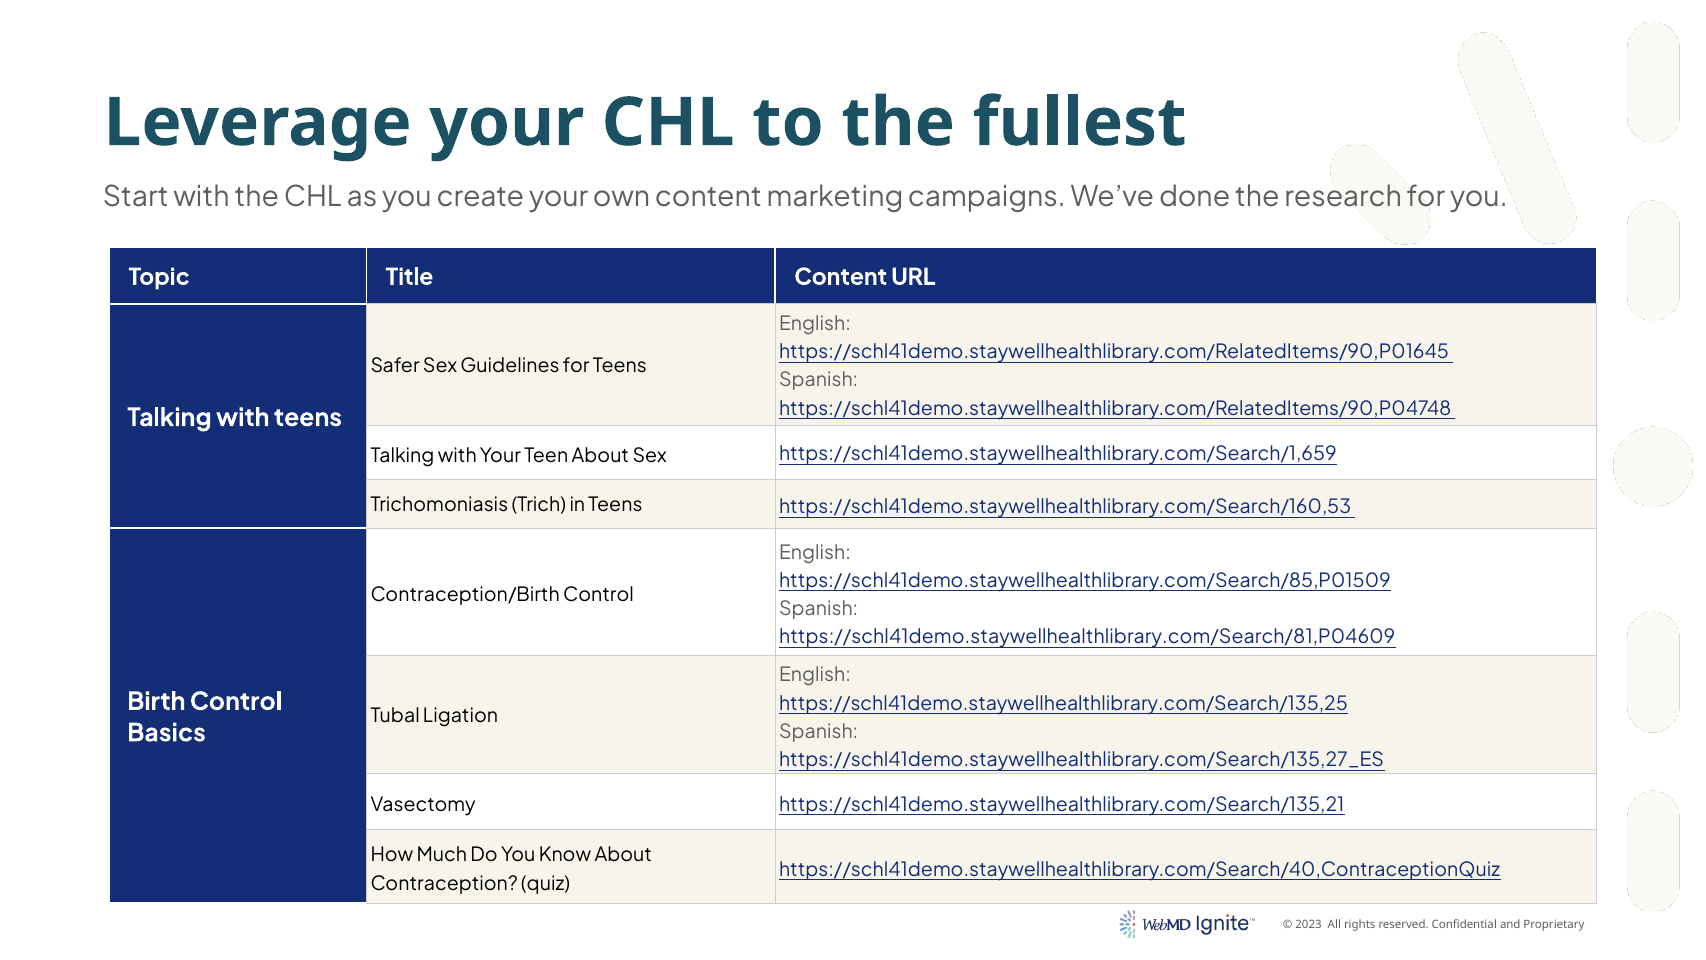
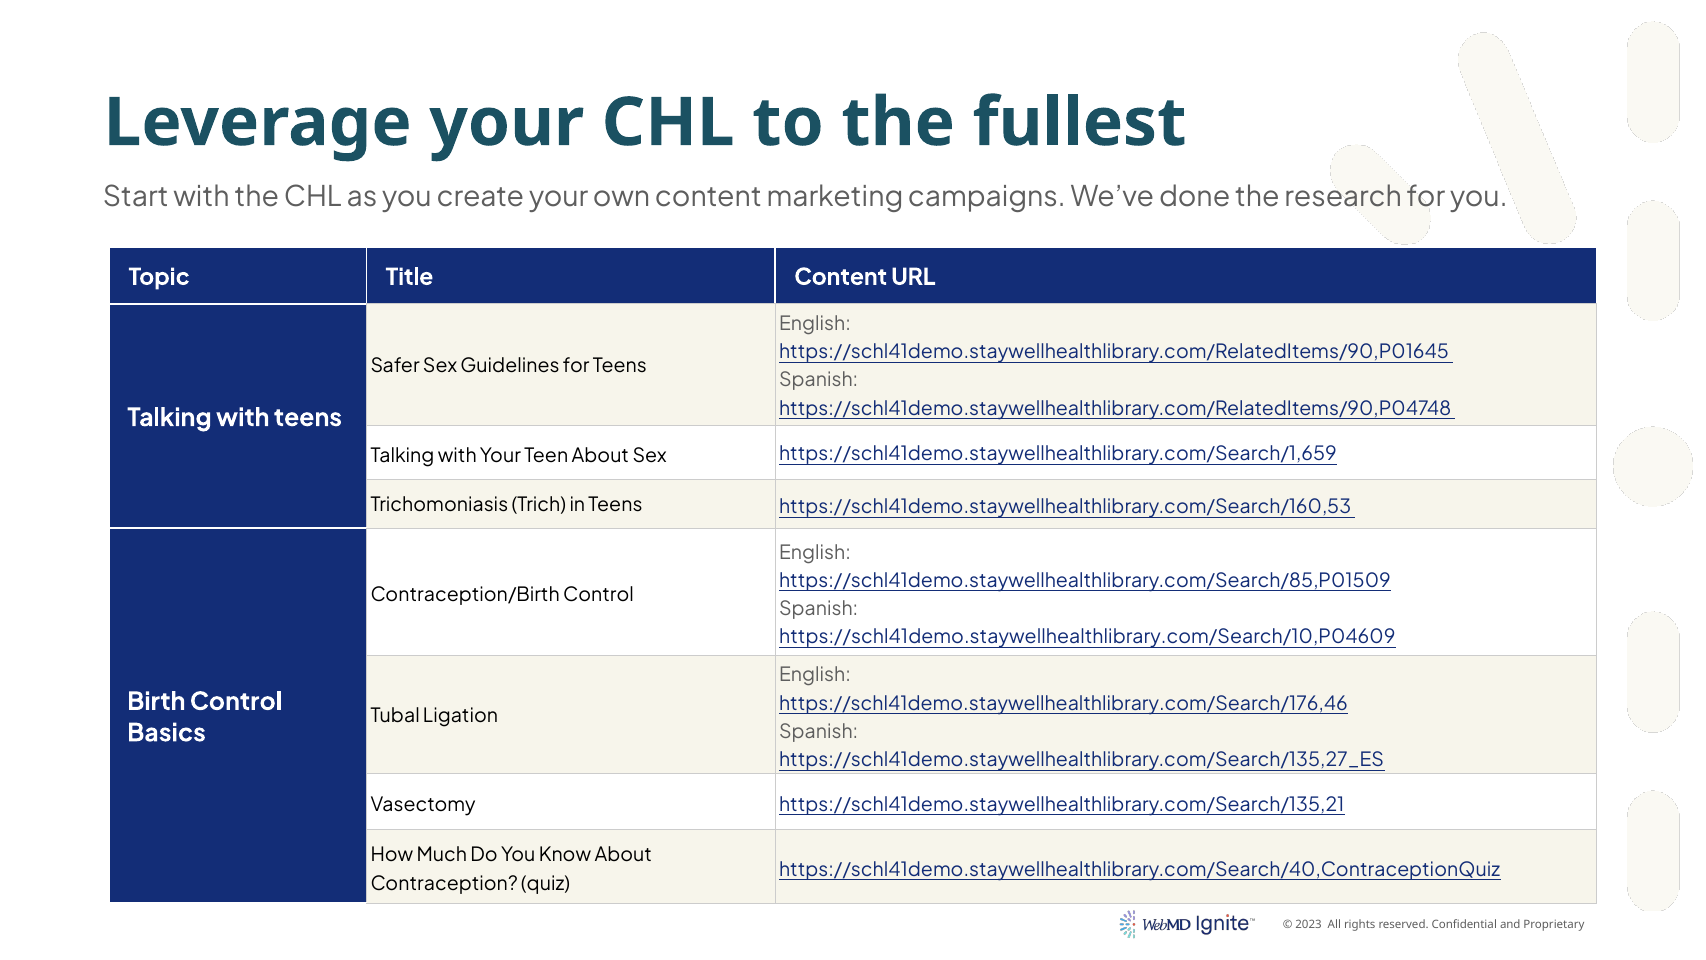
https://schl41demo.staywellhealthlibrary.com/Search/81,P04609: https://schl41demo.staywellhealthlibrary.com/Search/81,P04609 -> https://schl41demo.staywellhealthlibrary.com/Search/10,P04609 (1087, 637)
https://schl41demo.staywellhealthlibrary.com/Search/135,25: https://schl41demo.staywellhealthlibrary.com/Search/135,25 -> https://schl41demo.staywellhealthlibrary.com/Search/176,46 (1063, 703)
